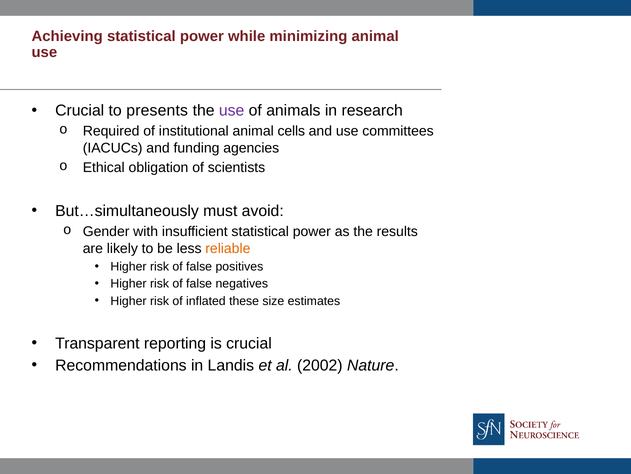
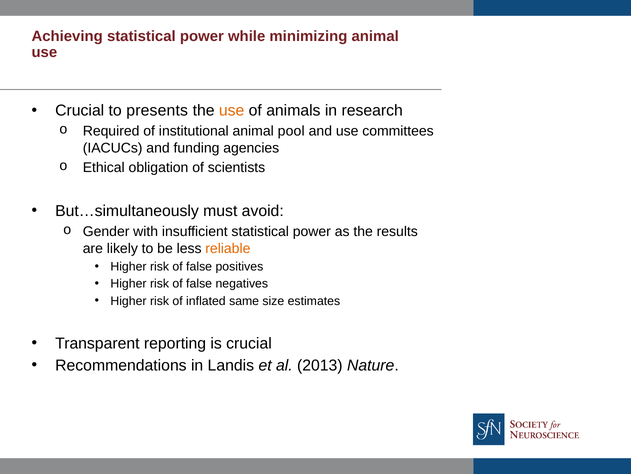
use colour: purple -> orange (232, 110)
cells: cells -> pool (291, 131)
these: these -> same (244, 301)
2002: 2002 -> 2013 (320, 365)
